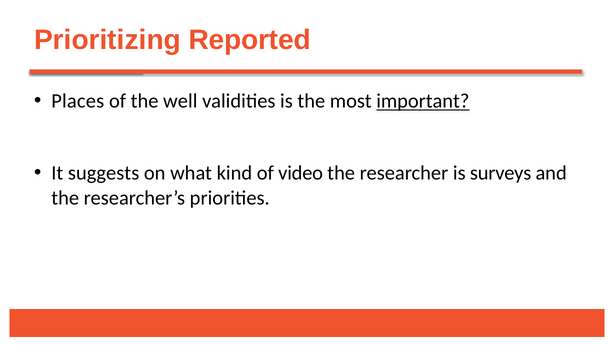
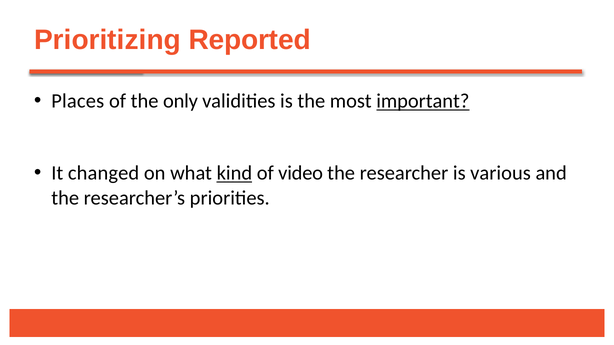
well: well -> only (180, 101)
suggests: suggests -> changed (104, 173)
kind underline: none -> present (234, 173)
surveys: surveys -> various (501, 173)
